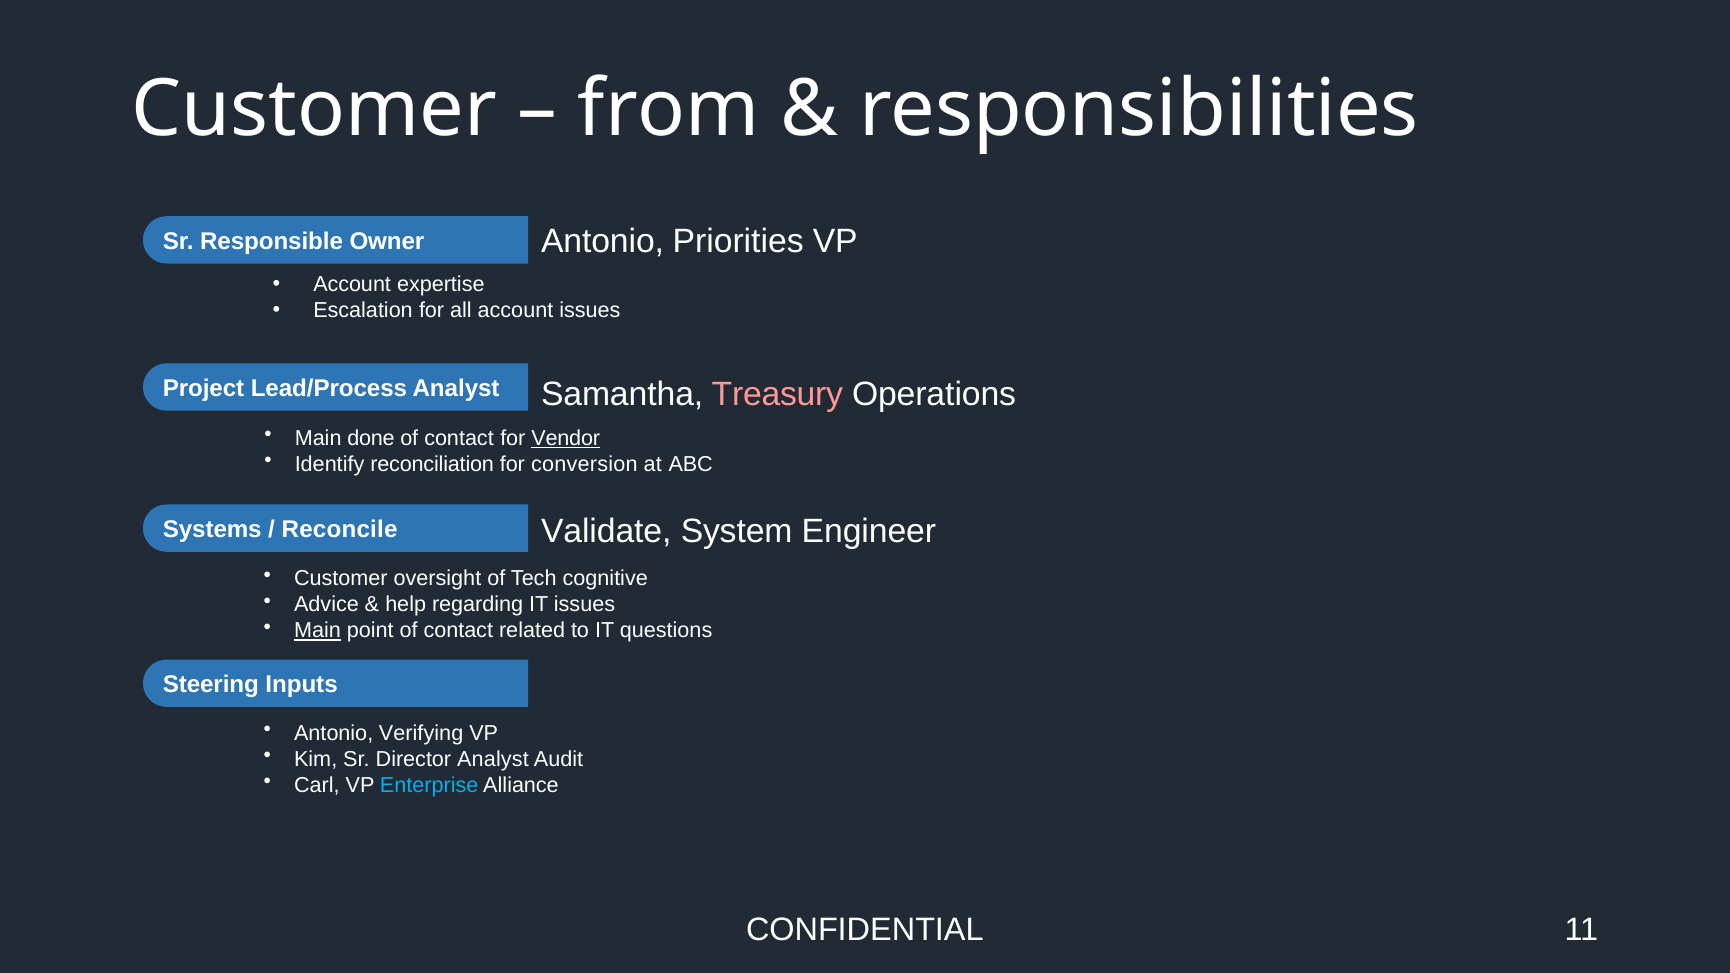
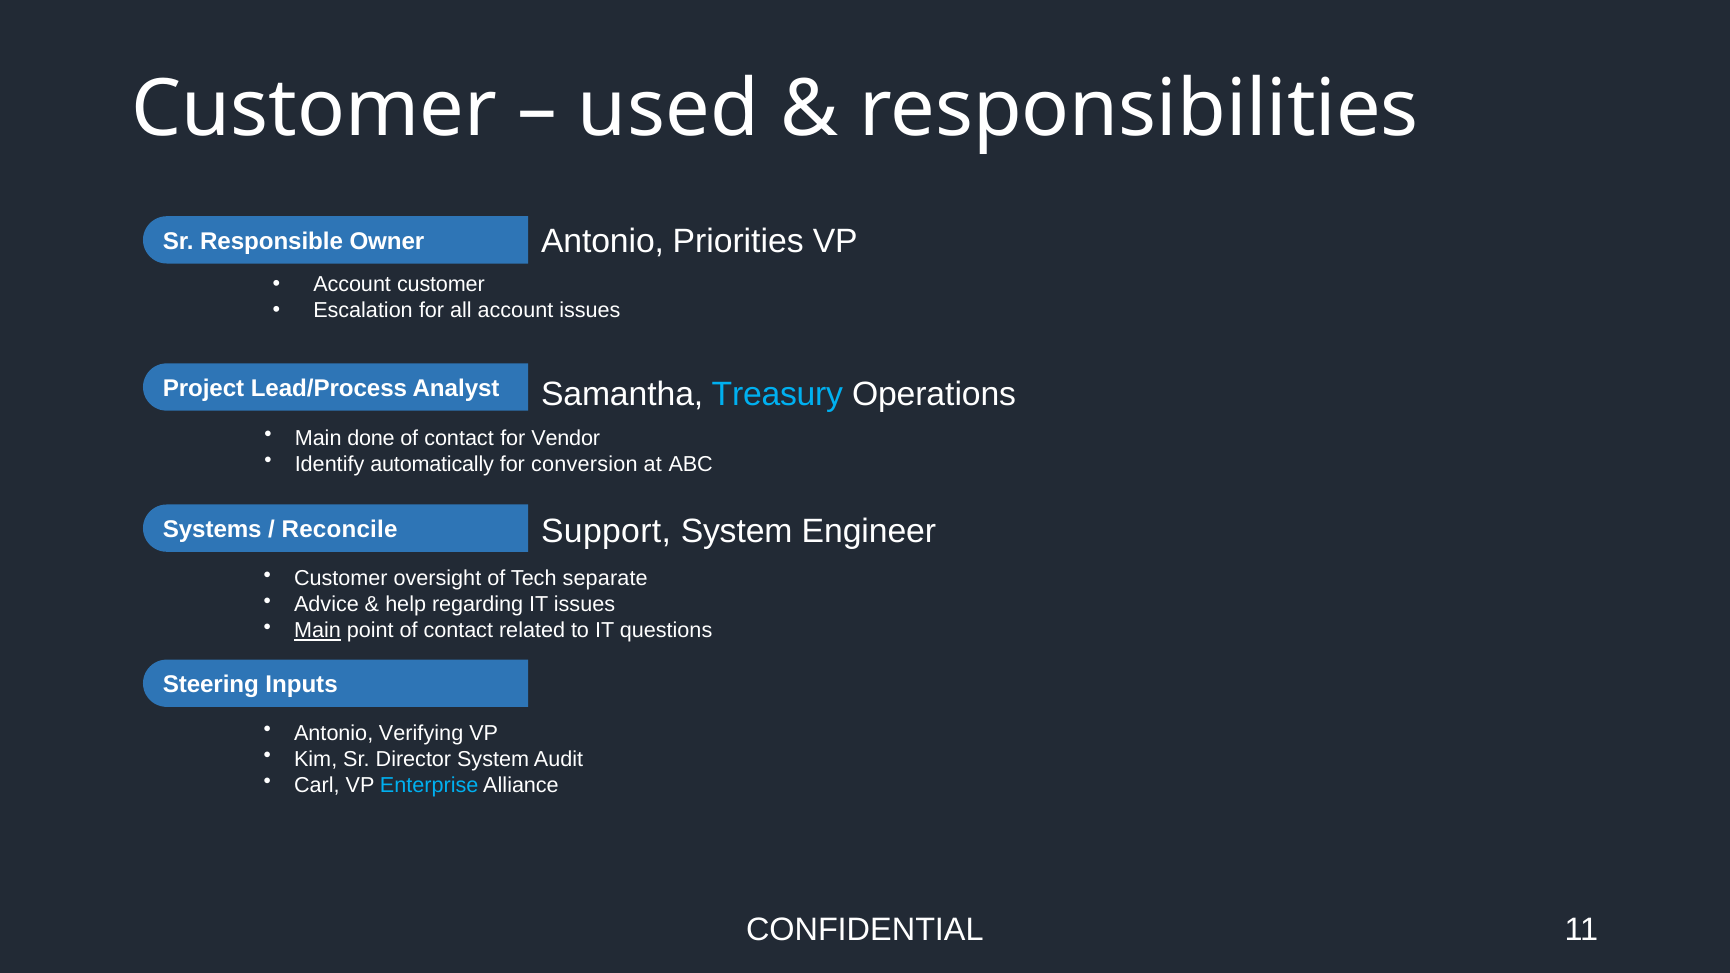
from: from -> used (669, 110)
Account expertise: expertise -> customer (441, 284)
Treasury colour: pink -> light blue (777, 394)
Vendor underline: present -> none (566, 438)
reconciliation: reconciliation -> automatically (432, 464)
Validate: Validate -> Support (606, 532)
cognitive: cognitive -> separate (605, 579)
Director Analyst: Analyst -> System (493, 759)
